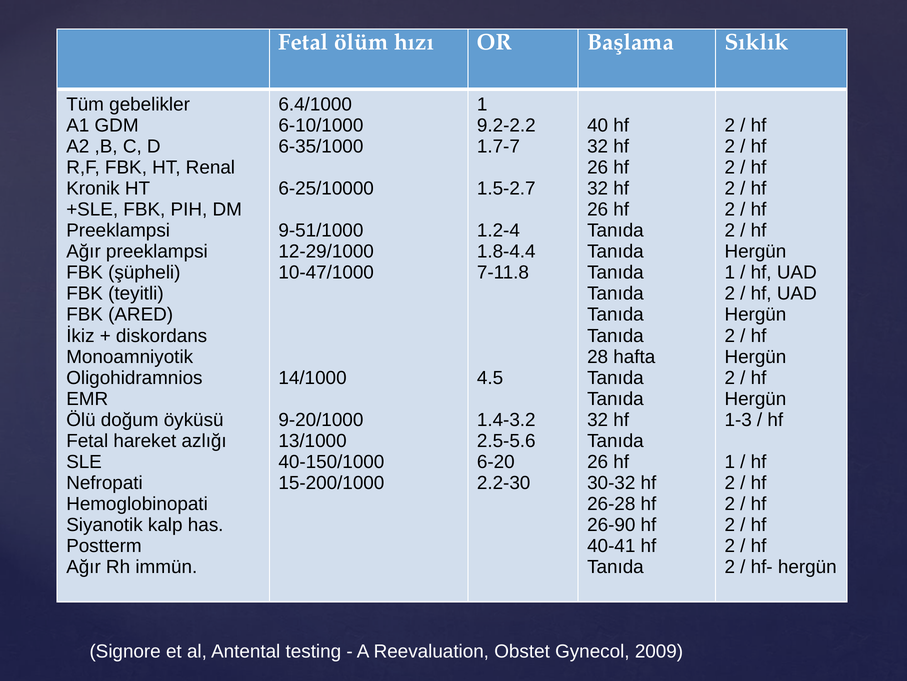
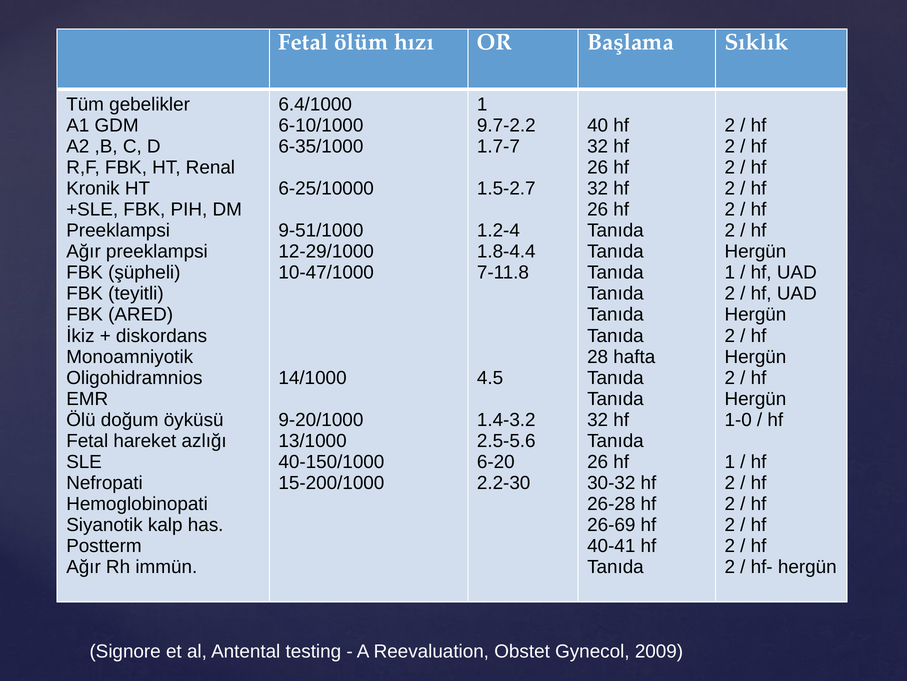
9.2-2.2: 9.2-2.2 -> 9.7-2.2 (506, 125)
1-3: 1-3 -> 1-0 (738, 419)
26-90: 26-90 -> 26-69 (611, 524)
